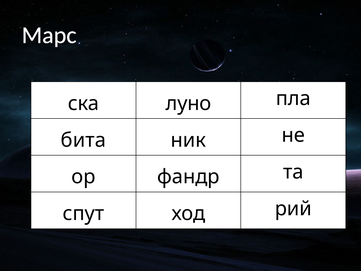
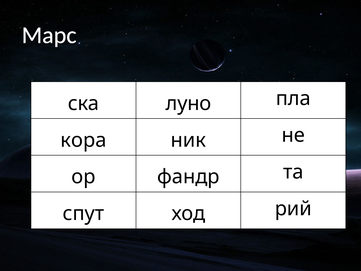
бита: бита -> кора (83, 140)
